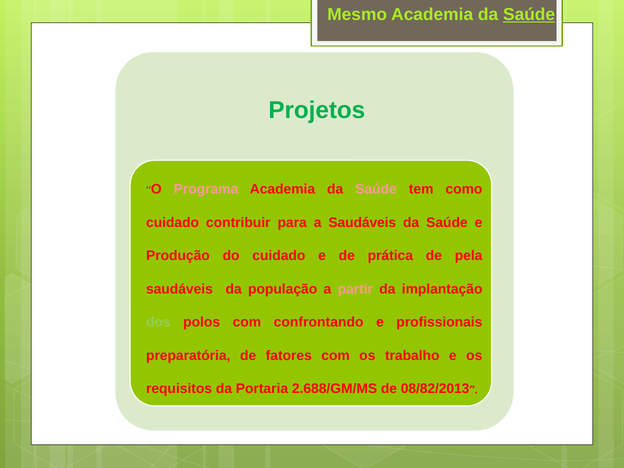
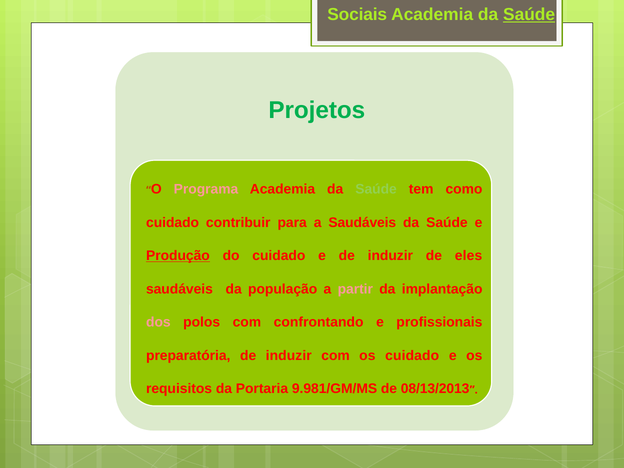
Mesmo: Mesmo -> Sociais (357, 15)
Saúde colour: pink -> light green (376, 189)
Produção underline: none -> present (178, 256)
e de prática: prática -> induzir (390, 256)
pela: pela -> eles (469, 256)
dos colour: light green -> pink (158, 322)
fatores: fatores -> induzir (289, 356)
os trabalho: trabalho -> cuidado (412, 356)
2.688/GM/MS: 2.688/GM/MS -> 9.981/GM/MS (335, 389)
08/82/2013: 08/82/2013 -> 08/13/2013 (435, 389)
